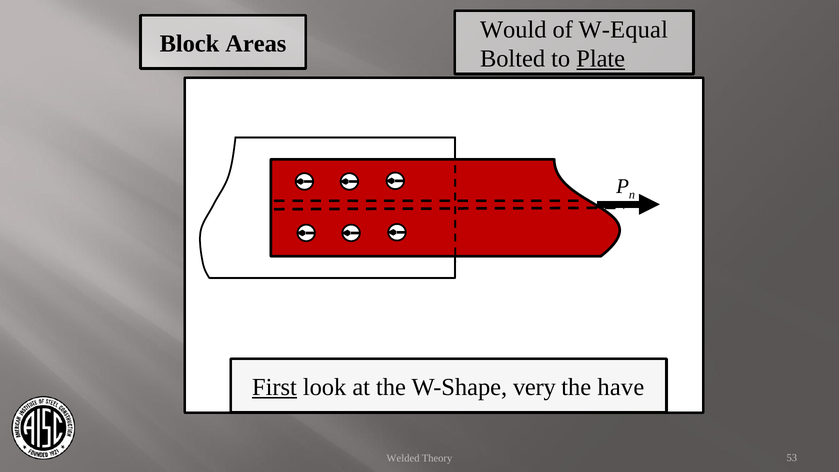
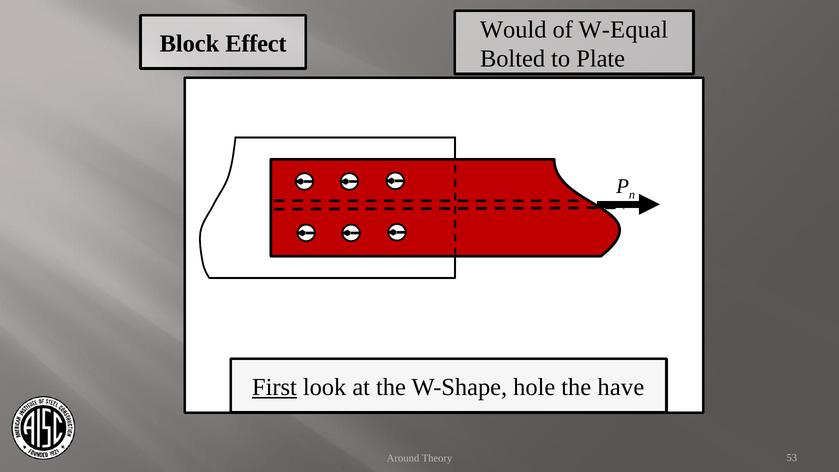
Areas: Areas -> Effect (256, 44)
Plate underline: present -> none (601, 59)
very: very -> hole (534, 387)
Welded: Welded -> Around (403, 458)
